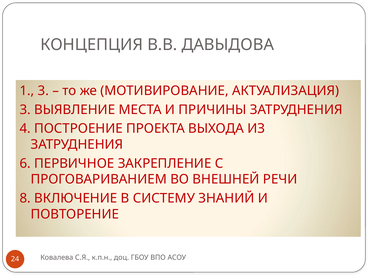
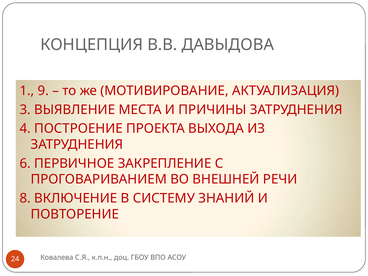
1 3: 3 -> 9 (43, 91)
